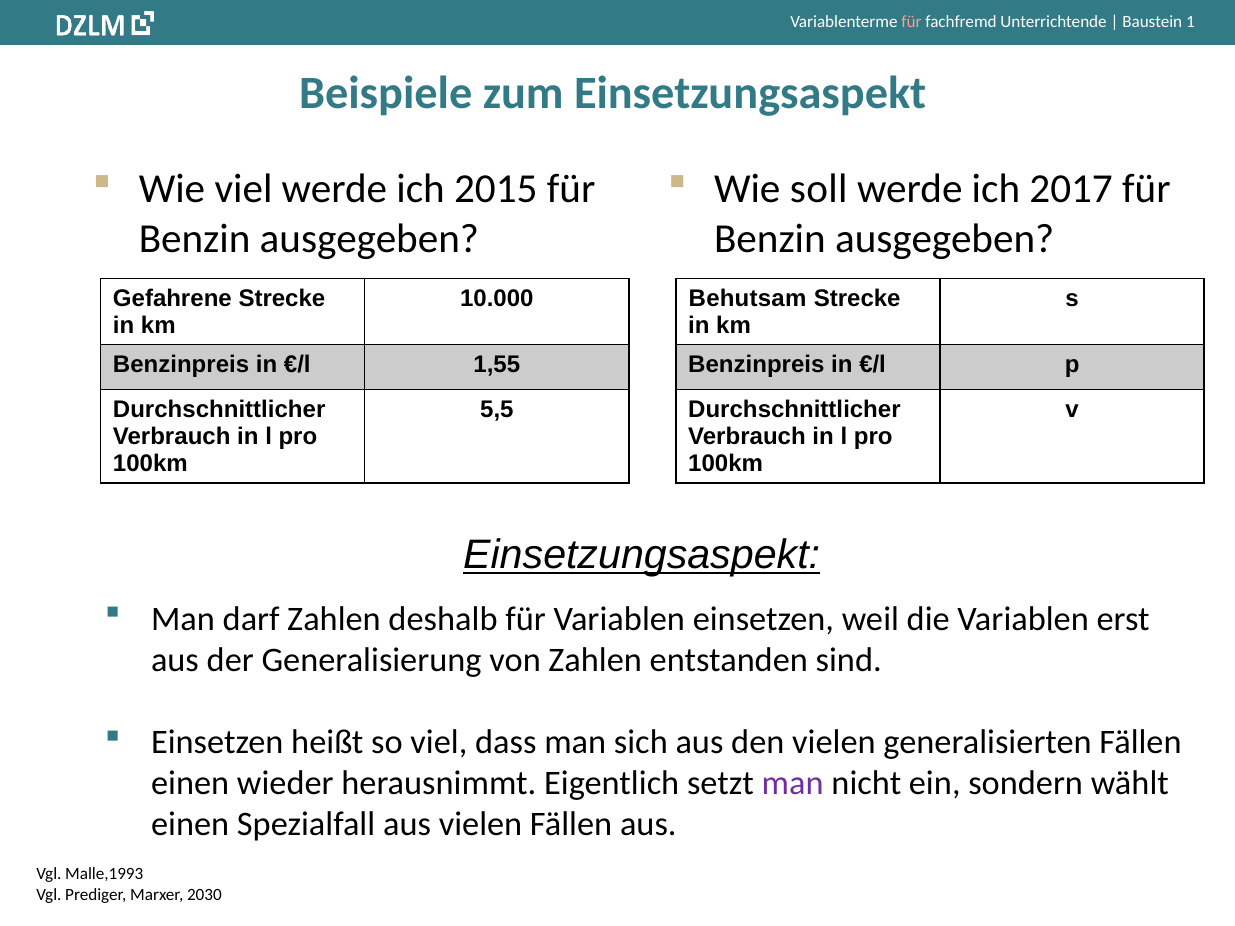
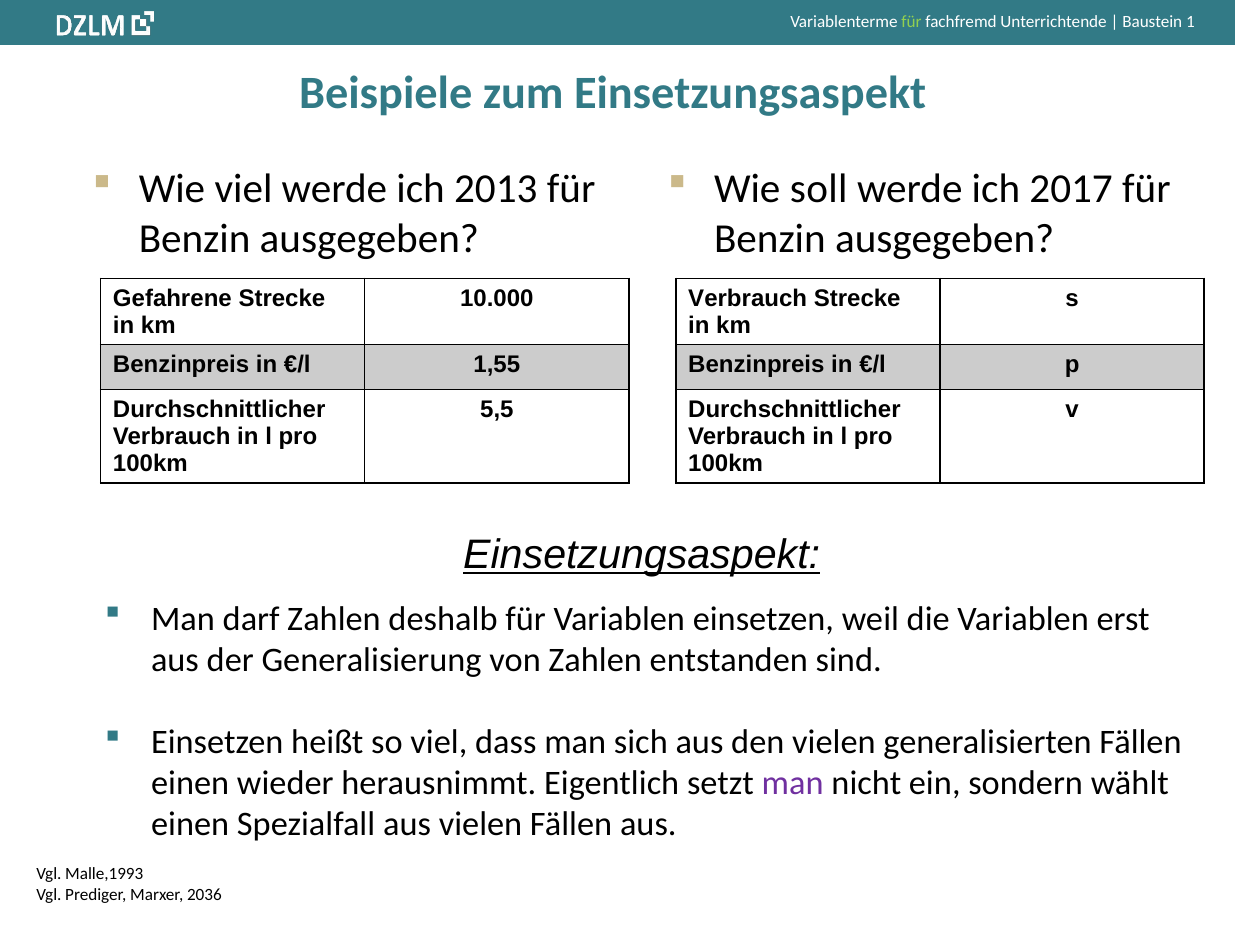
für colour: pink -> light green (912, 22)
2015: 2015 -> 2013 (496, 189)
Behutsam: Behutsam -> Verbrauch (748, 298)
2030: 2030 -> 2036 (204, 895)
